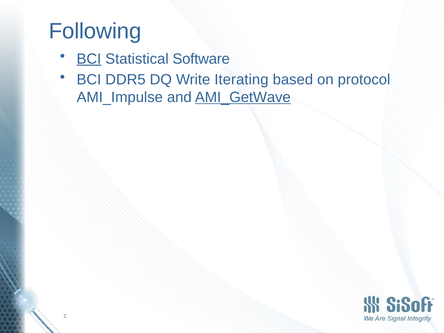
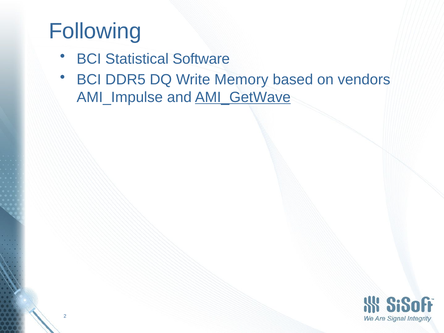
BCI underline: present -> none (89, 59)
Iterating: Iterating -> Memory (241, 80)
protocol: protocol -> vendors (364, 80)
